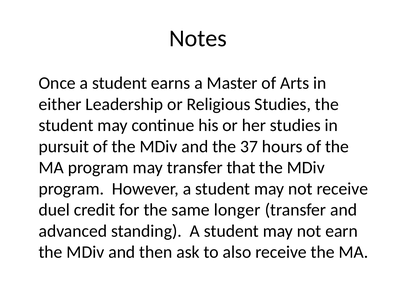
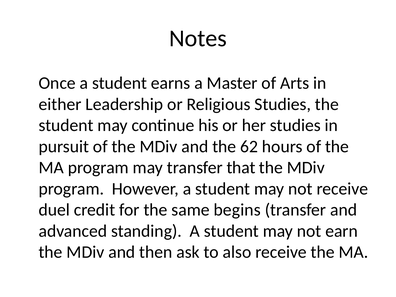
37: 37 -> 62 (249, 146)
longer: longer -> begins (237, 210)
